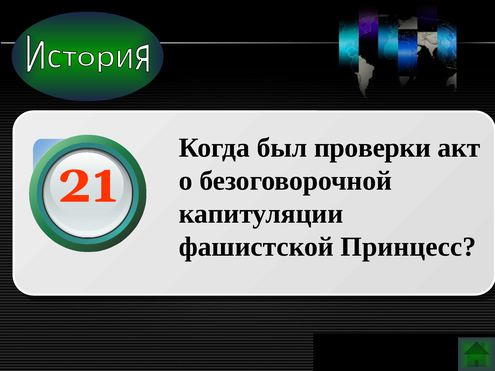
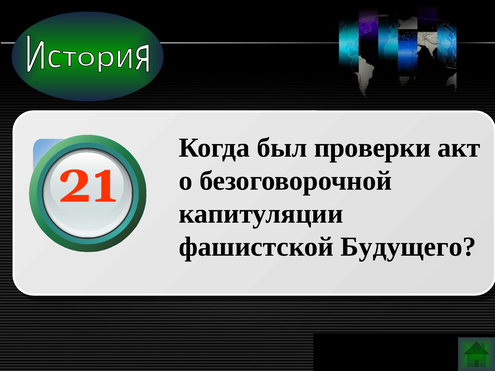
Принцесс: Принцесс -> Будущего (409, 247)
